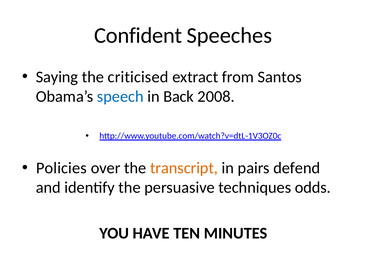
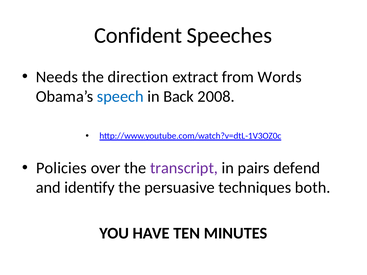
Saying: Saying -> Needs (57, 77)
criticised: criticised -> direction (138, 77)
Santos: Santos -> Words (280, 77)
transcript colour: orange -> purple (184, 168)
odds: odds -> both (313, 188)
